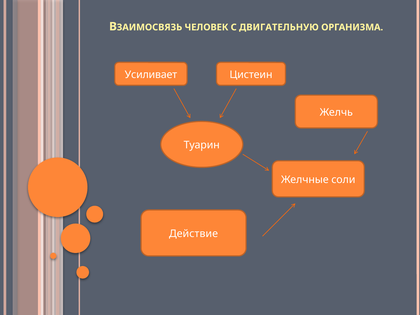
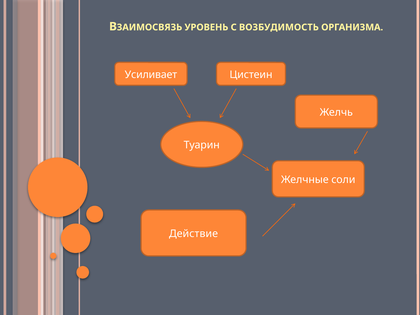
ЧЕЛОВЕК: ЧЕЛОВЕК -> УРОВЕНЬ (206, 27)
ДВИГАТЕЛЬНУЮ: ДВИГАТЕЛЬНУЮ -> ВОЗБУДИМОСТЬ (279, 27)
